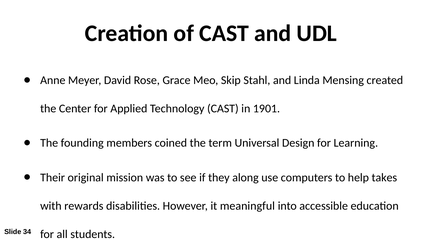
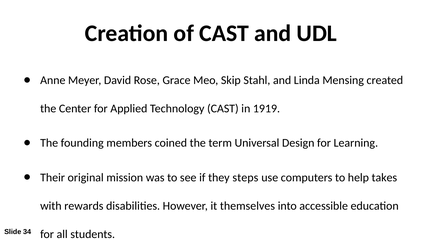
1901: 1901 -> 1919 (267, 109)
along: along -> steps (245, 178)
meaningful: meaningful -> themselves (247, 206)
